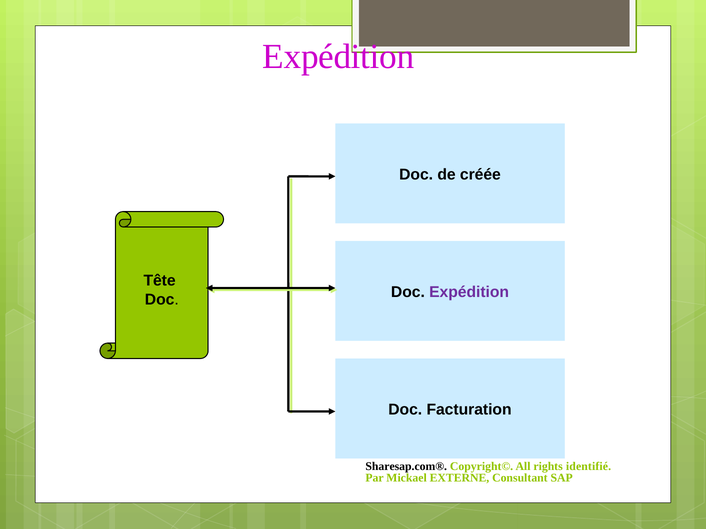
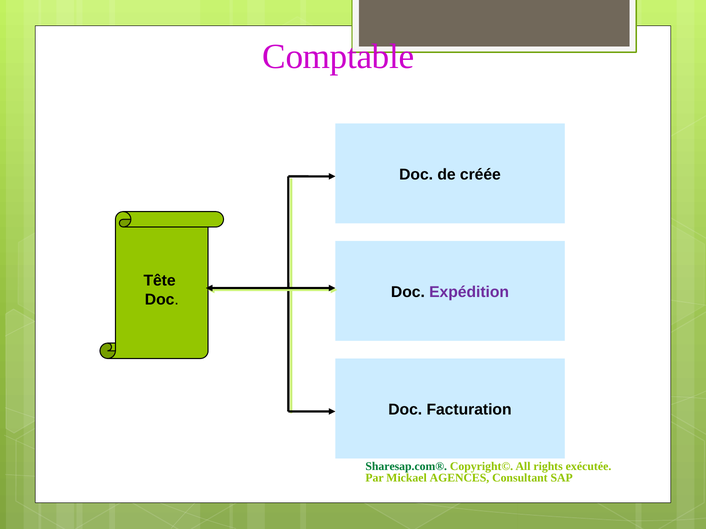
Expédition: Expédition -> Comptable (338, 57)
Sharesap.com® colour: black -> green (406, 467)
identifié: identifié -> exécutée (589, 467)
EXTERNE: EXTERNE -> AGENCES (459, 478)
